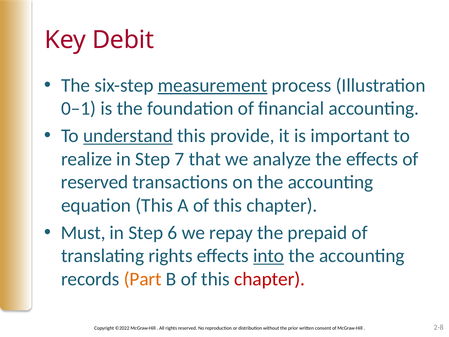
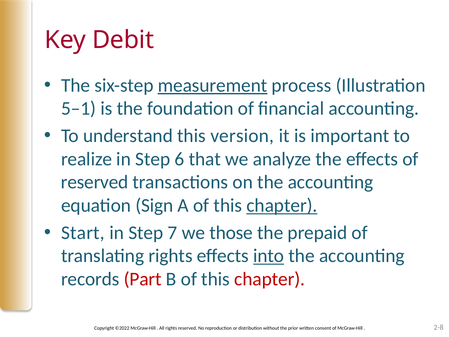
0–1: 0–1 -> 5–1 (79, 108)
understand underline: present -> none (128, 136)
provide: provide -> version (242, 136)
7: 7 -> 6 (179, 159)
equation This: This -> Sign (154, 205)
chapter underline: none -> present (282, 205)
Must: Must -> Start (83, 233)
6: 6 -> 7 (173, 233)
repay: repay -> those (231, 233)
Part colour: orange -> red (143, 279)
